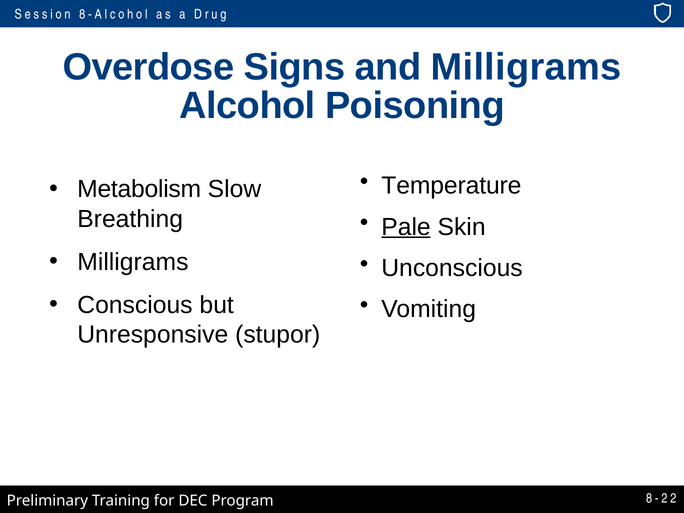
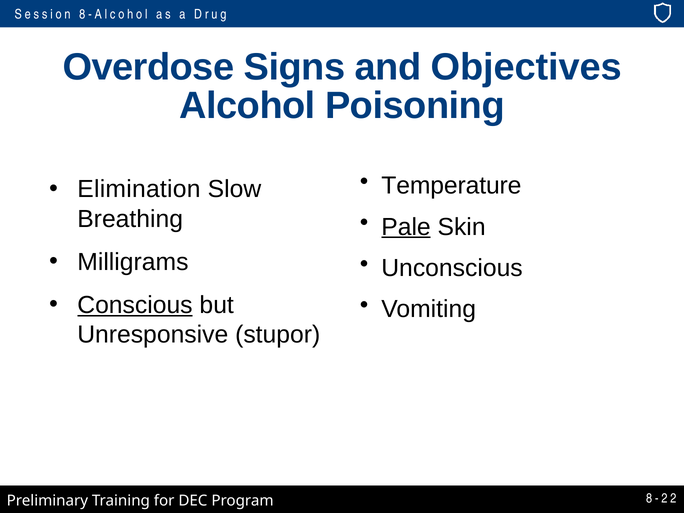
and Milligrams: Milligrams -> Objectives (526, 67)
Metabolism: Metabolism -> Elimination (139, 189)
Conscious underline: none -> present (135, 305)
